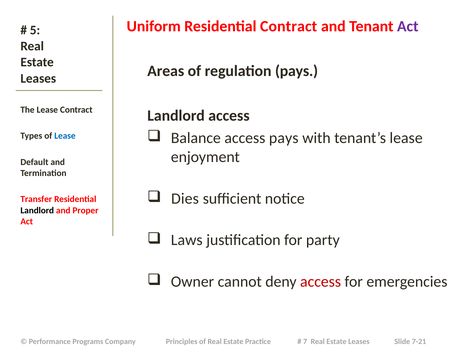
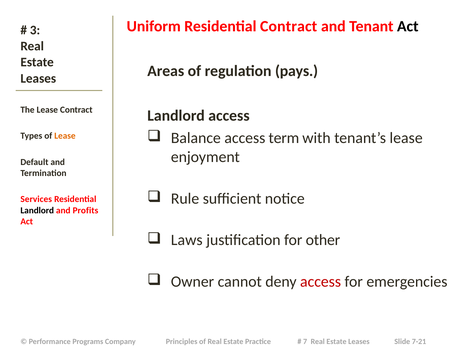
Act colour: purple -> black (408, 26)
5: 5 -> 3 (35, 30)
access pays: pays -> term (284, 138)
Lease colour: blue -> orange (65, 136)
Dies: Dies -> Rule (185, 199)
Transfer: Transfer -> Services (36, 199)
Proper: Proper -> Profits (85, 210)
party: party -> other (323, 240)
